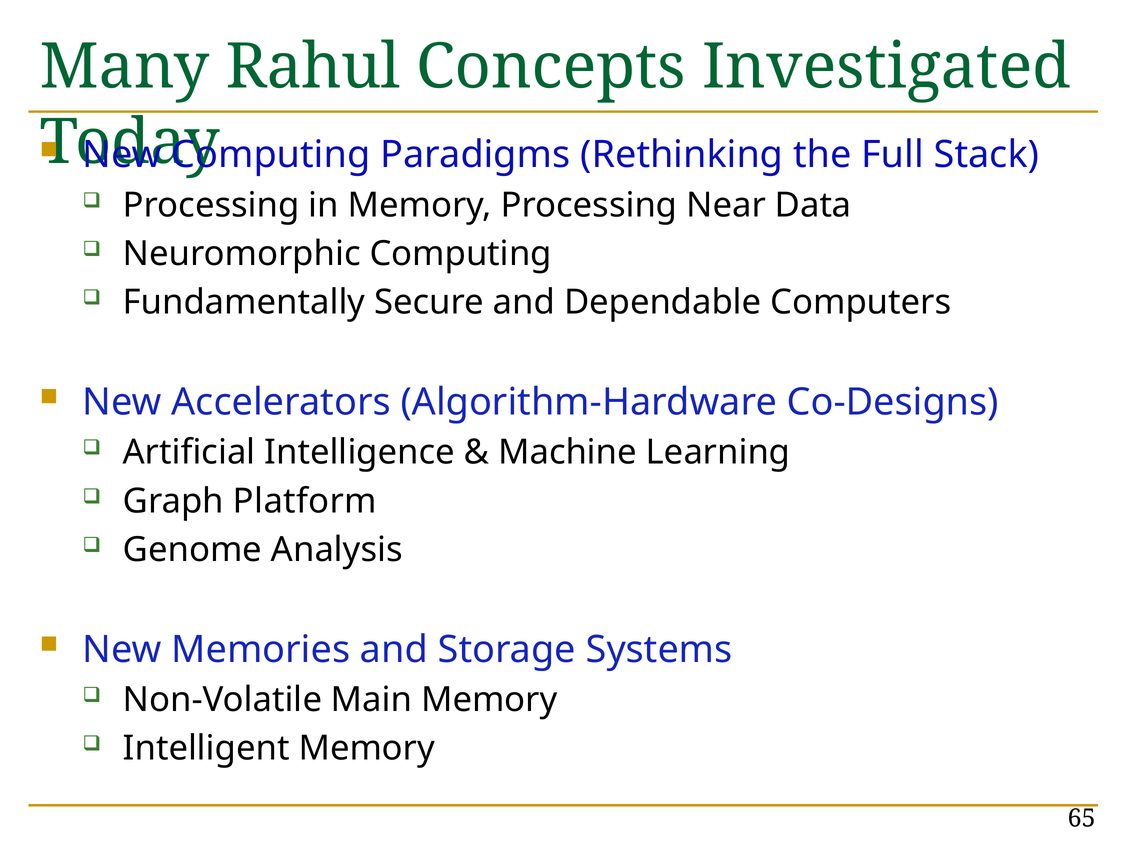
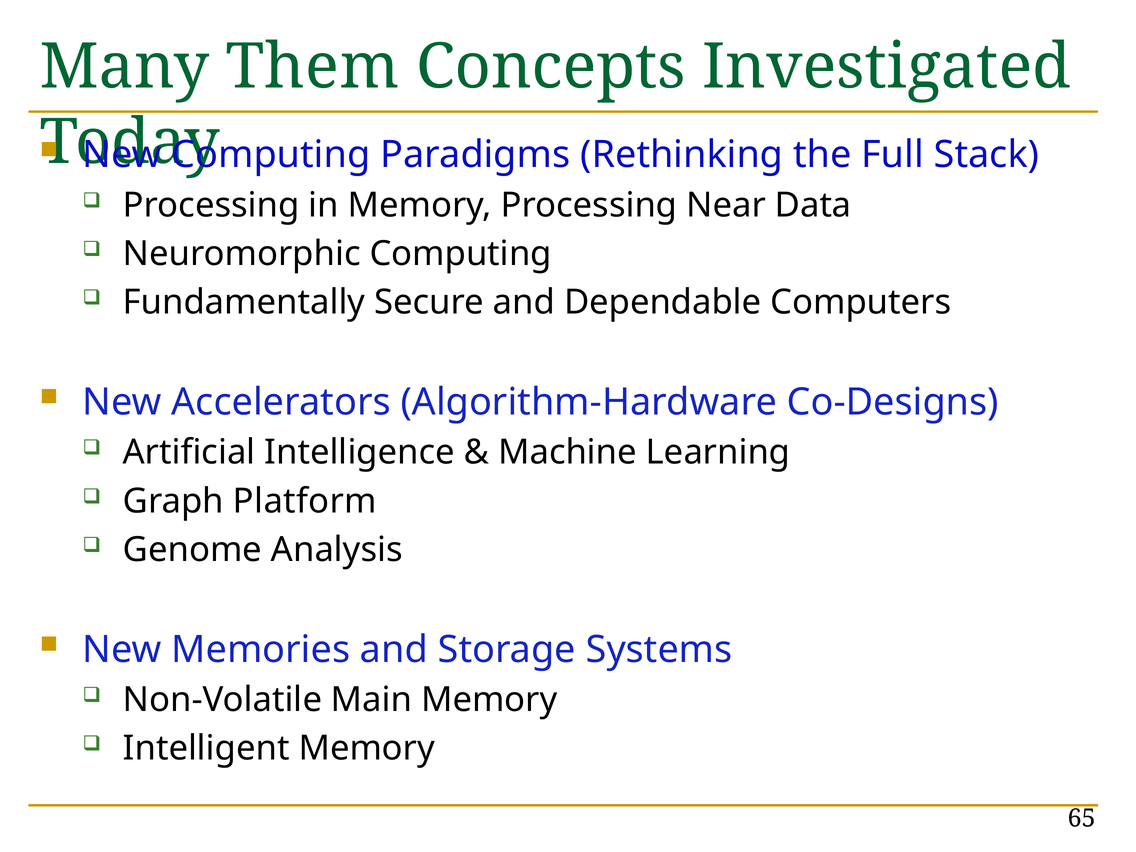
Rahul: Rahul -> Them (312, 67)
